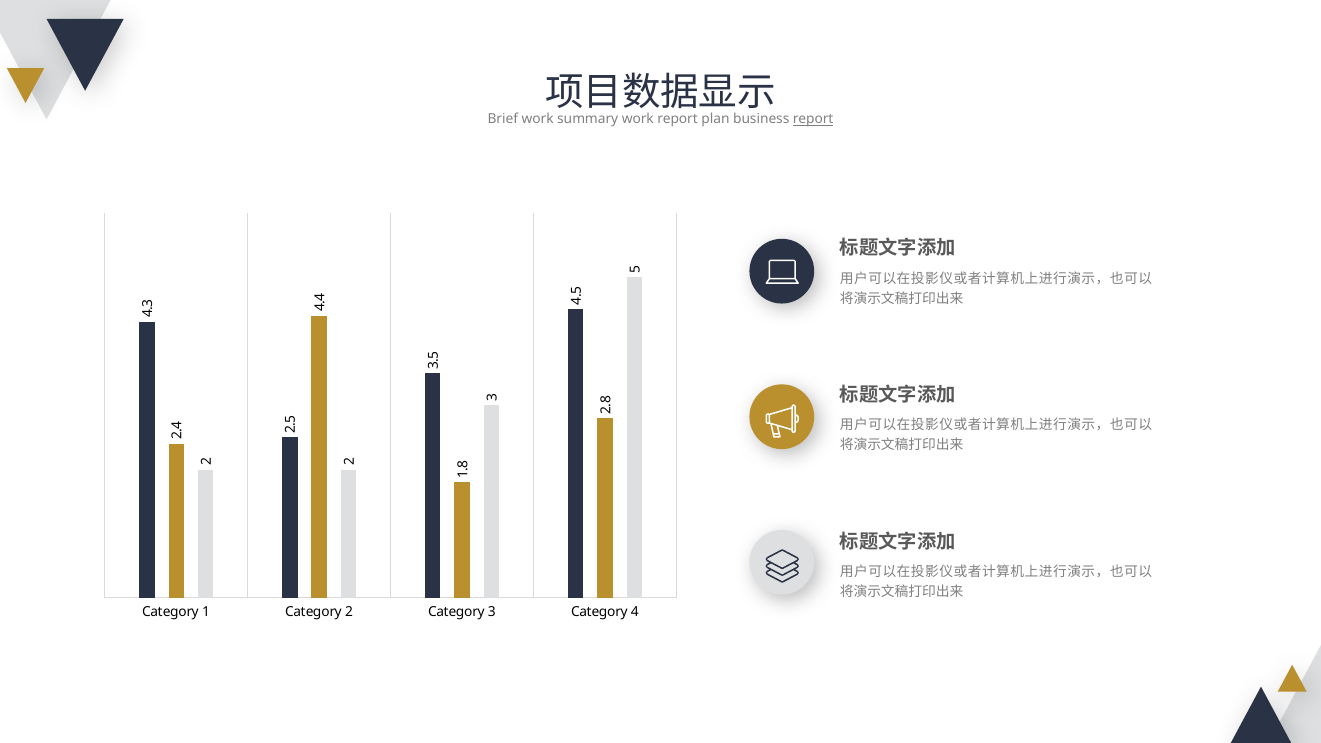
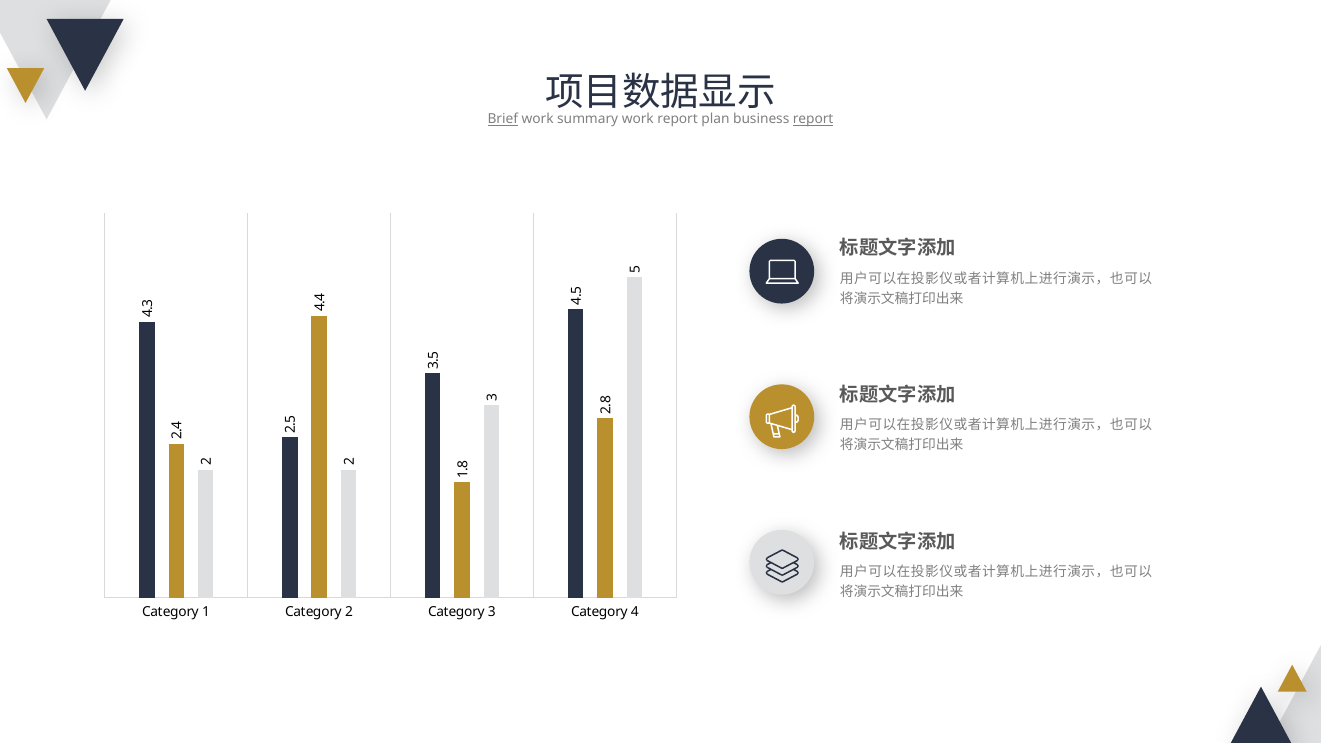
Brief underline: none -> present (503, 119)
